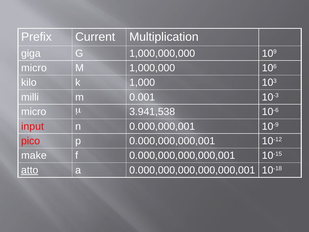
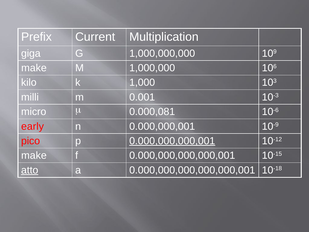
micro: micro -> make (34, 68)
3.941,538: 3.941,538 -> 0.000,081 (152, 112)
input: input -> early (33, 126)
0.000,000,000,001 underline: none -> present (172, 141)
